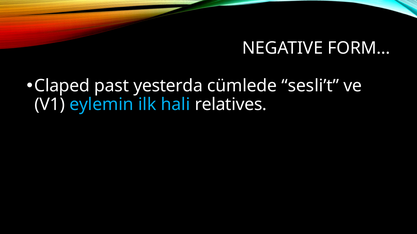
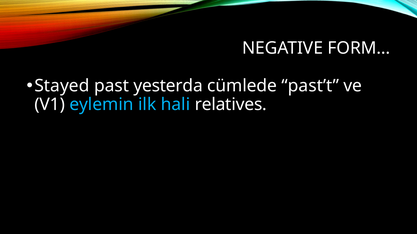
Claped: Claped -> Stayed (62, 86)
sesli’t: sesli’t -> past’t (310, 86)
